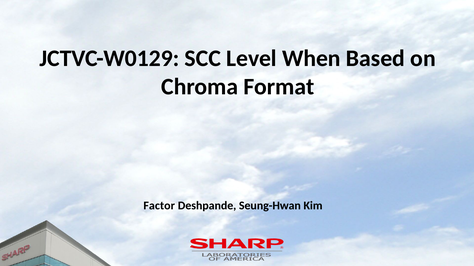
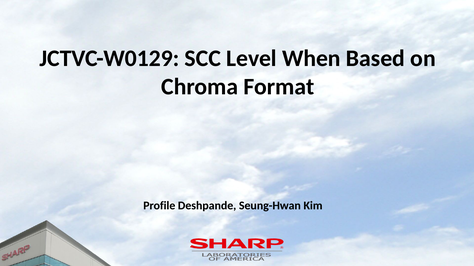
Factor: Factor -> Profile (159, 206)
